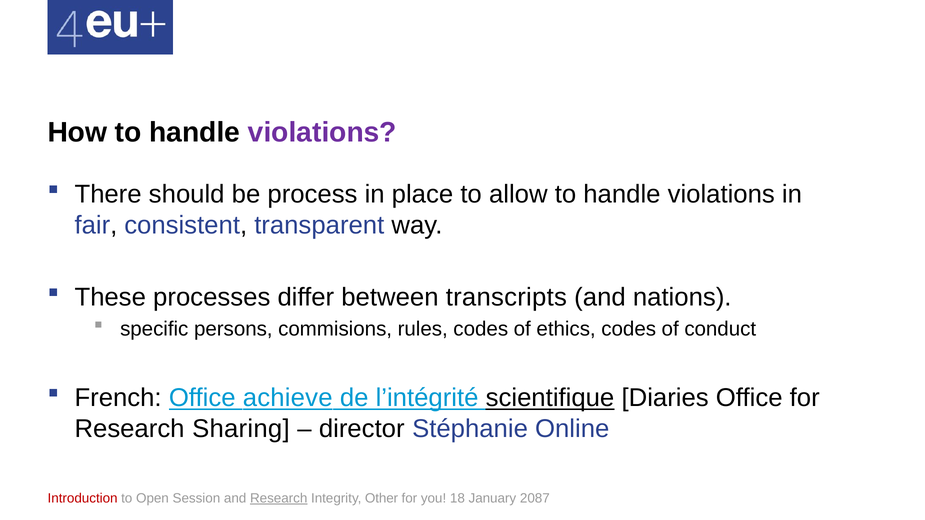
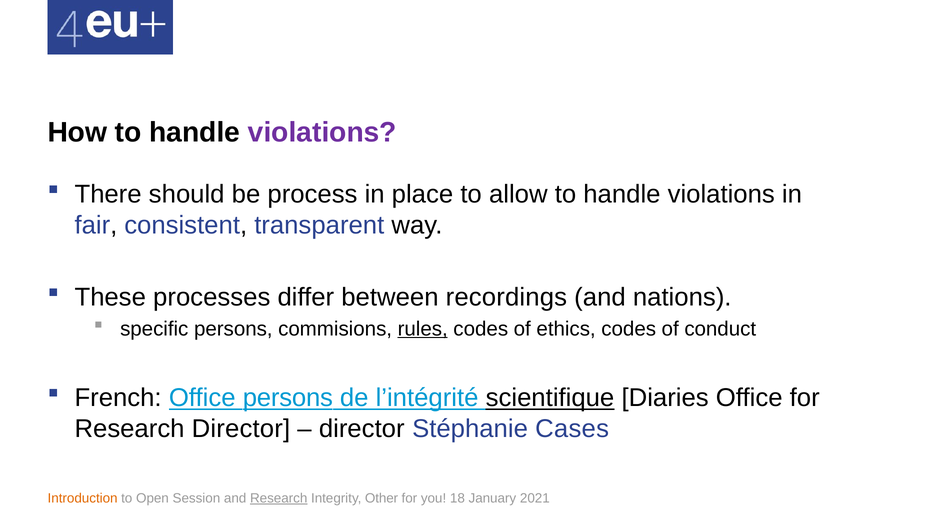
transcripts: transcripts -> recordings (506, 297)
rules underline: none -> present (423, 329)
Office achieve: achieve -> persons (288, 398)
Research Sharing: Sharing -> Director (241, 429)
Online: Online -> Cases (572, 429)
Introduction colour: red -> orange (83, 499)
2087: 2087 -> 2021 (535, 499)
